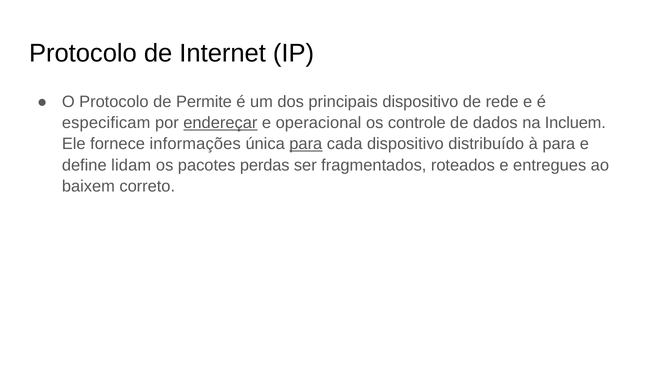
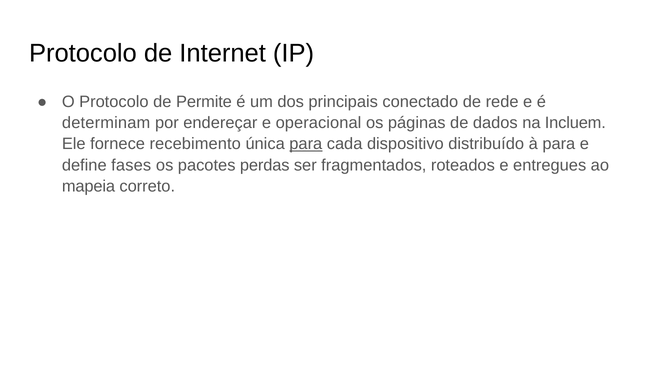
principais dispositivo: dispositivo -> conectado (420, 102)
especificam: especificam -> determinam (106, 123)
endereçar underline: present -> none (220, 123)
controle: controle -> páginas (417, 123)
informações: informações -> recebimento (195, 144)
lidam: lidam -> fases (131, 165)
baixem: baixem -> mapeia (88, 186)
